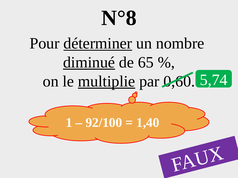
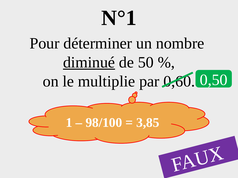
N°8: N°8 -> N°1 (119, 18)
déterminer underline: present -> none (98, 44)
65: 65 -> 50 (146, 63)
5,74: 5,74 -> 0,50 (214, 80)
multiplie underline: present -> none (107, 82)
92/100: 92/100 -> 98/100 (104, 123)
1,40: 1,40 -> 3,85 (148, 123)
